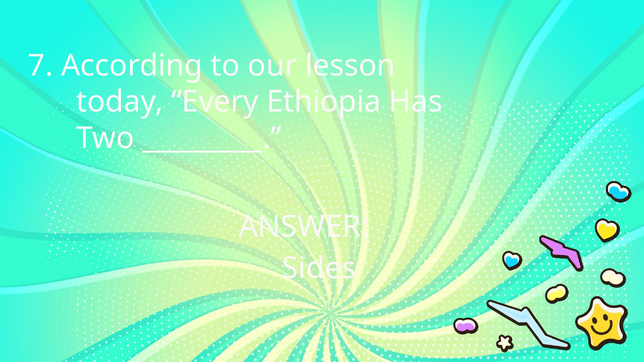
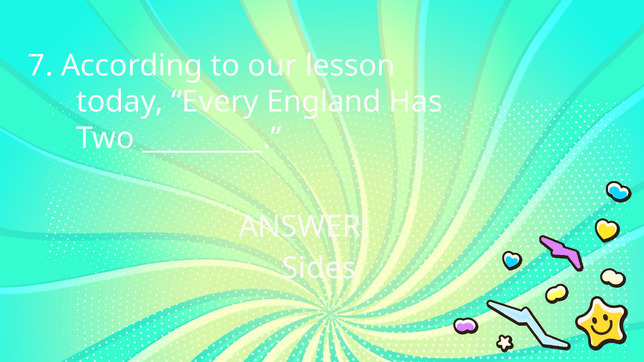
Ethiopia: Ethiopia -> England (324, 102)
